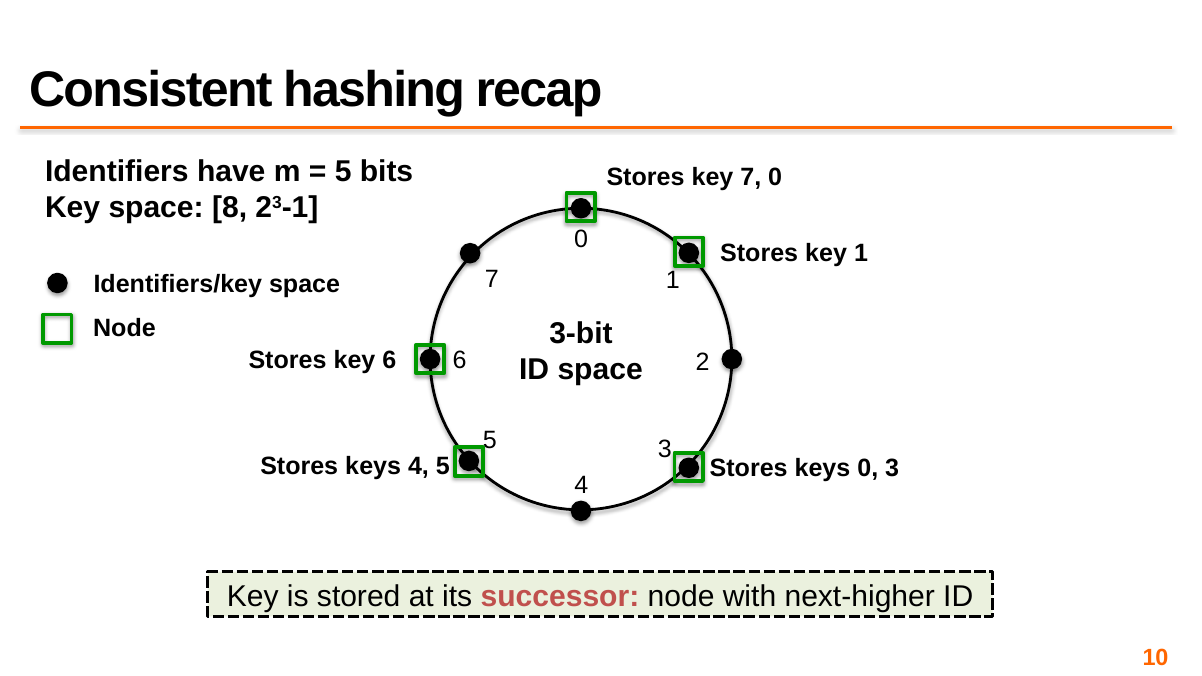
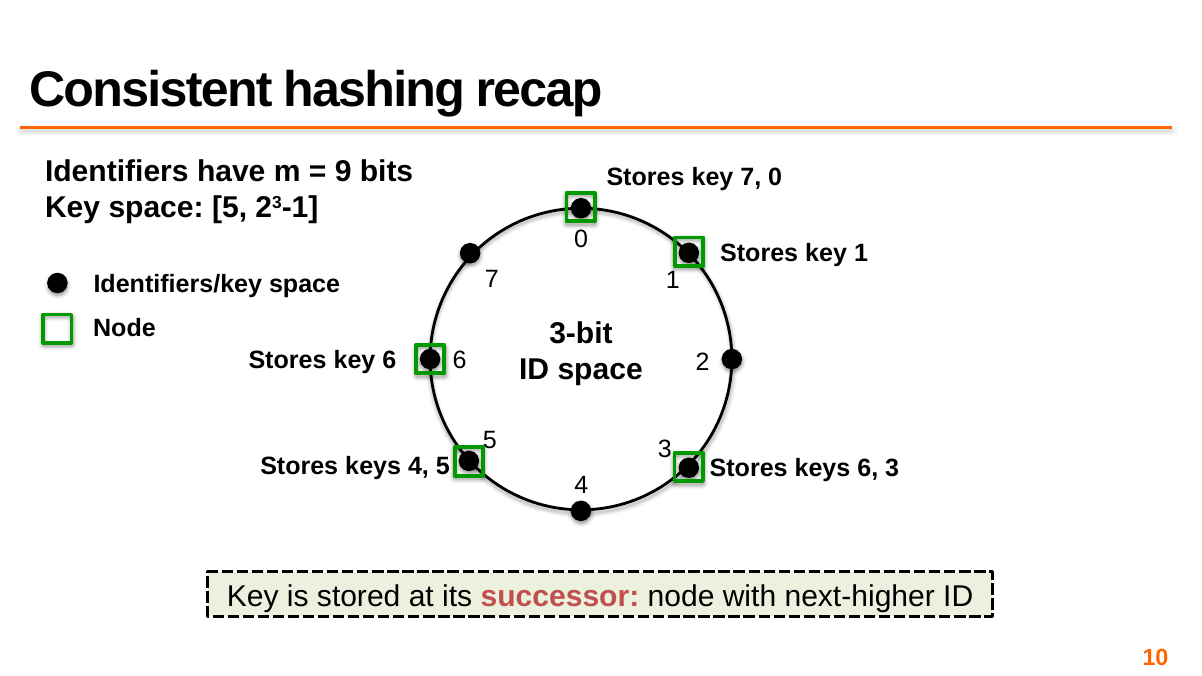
5: 5 -> 9 (343, 172)
space 8: 8 -> 5 (230, 208)
keys 0: 0 -> 6 (868, 469)
